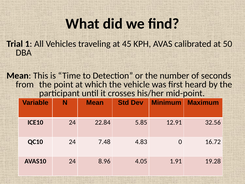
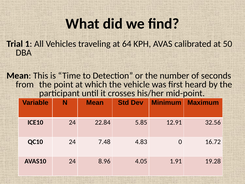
45: 45 -> 64 (127, 44)
